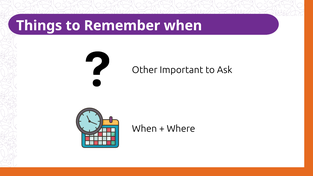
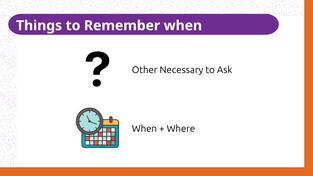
Important: Important -> Necessary (181, 70)
